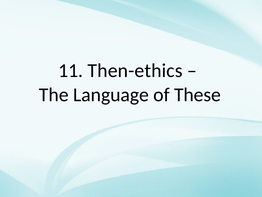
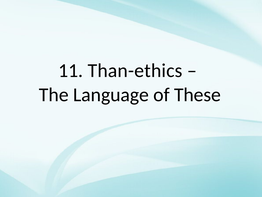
Then-ethics: Then-ethics -> Than-ethics (135, 71)
